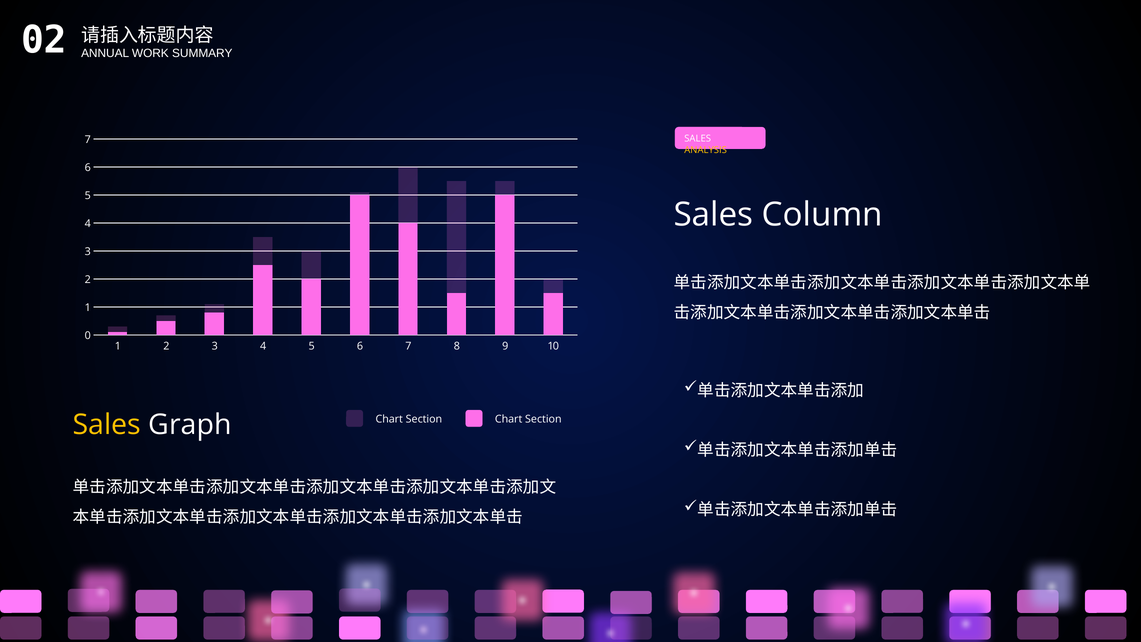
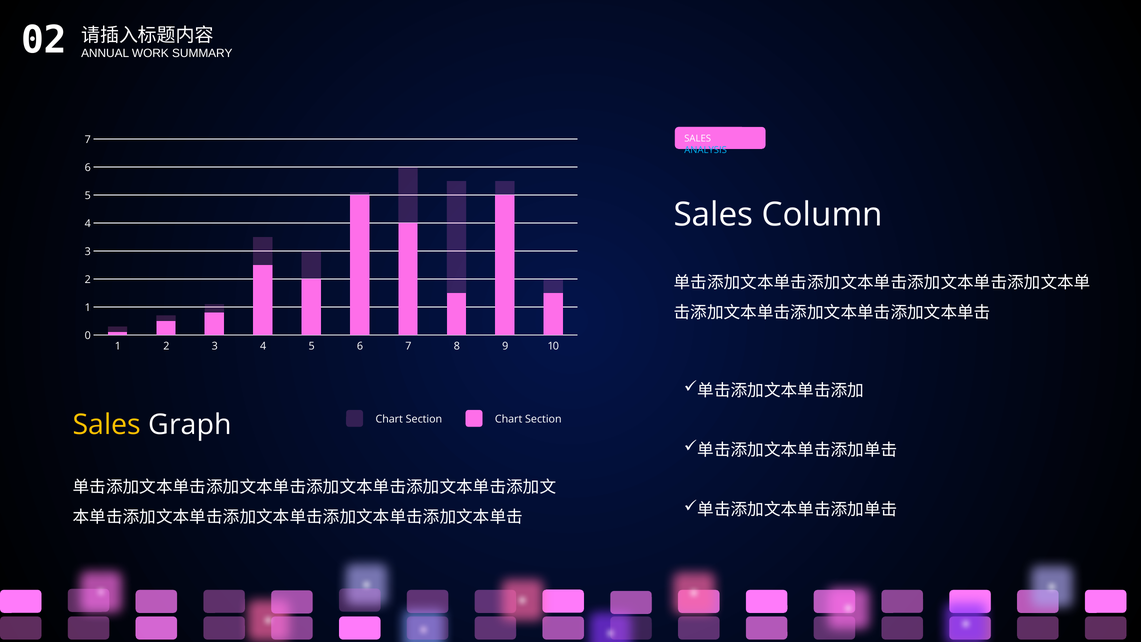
ANALYSIS colour: yellow -> light blue (706, 150)
